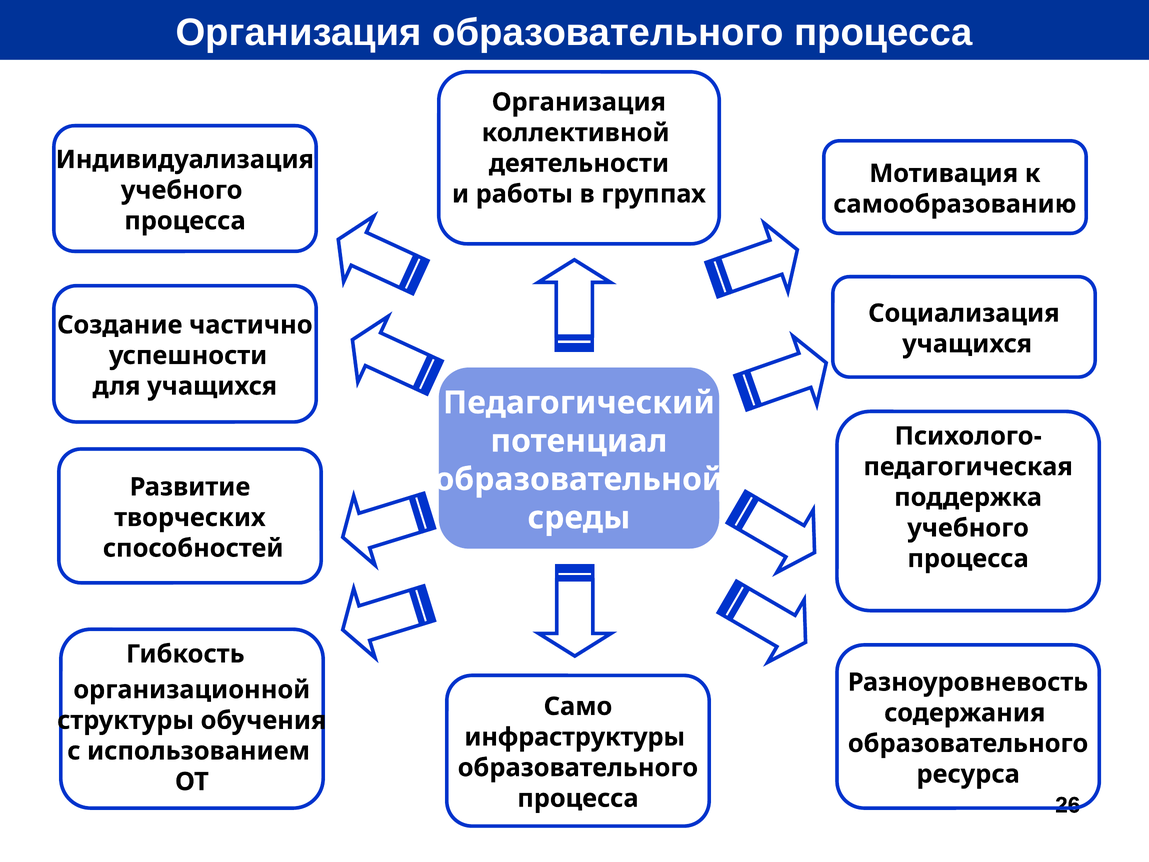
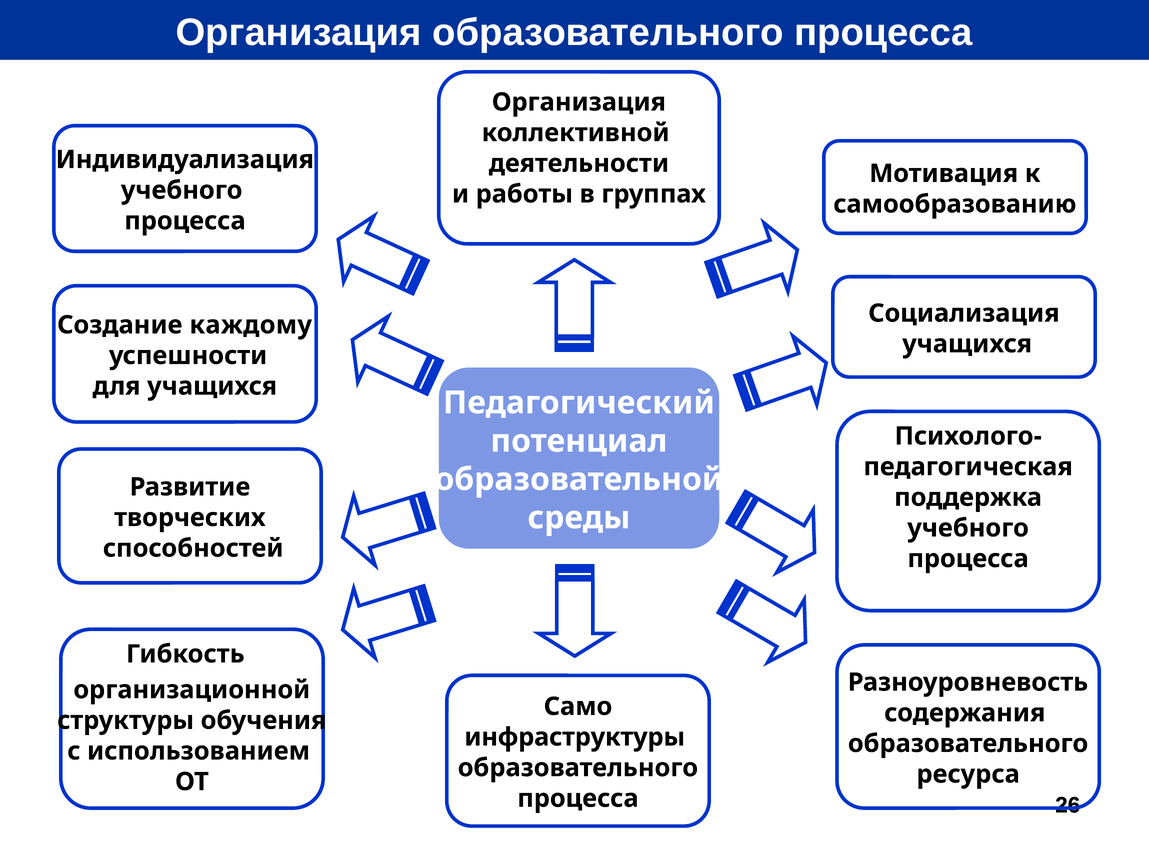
частично: частично -> каждому (251, 325)
